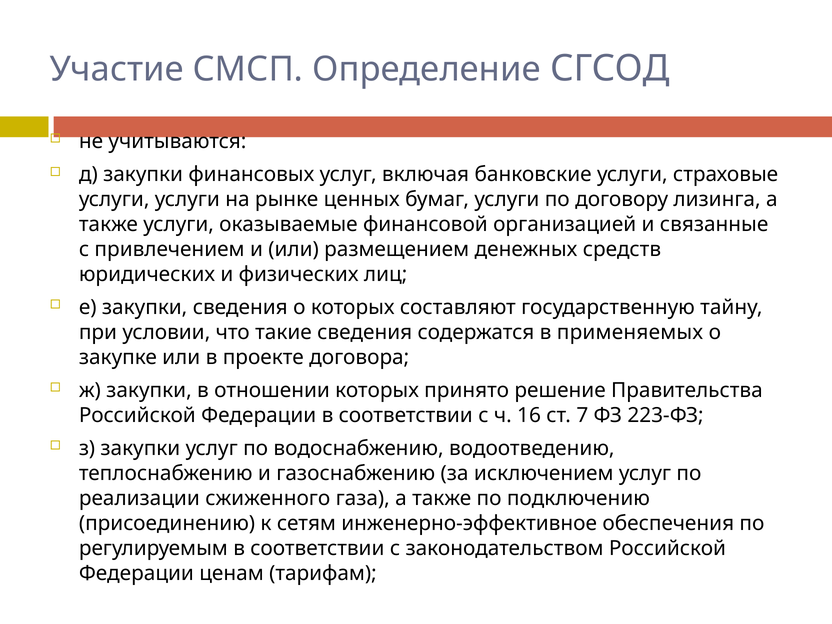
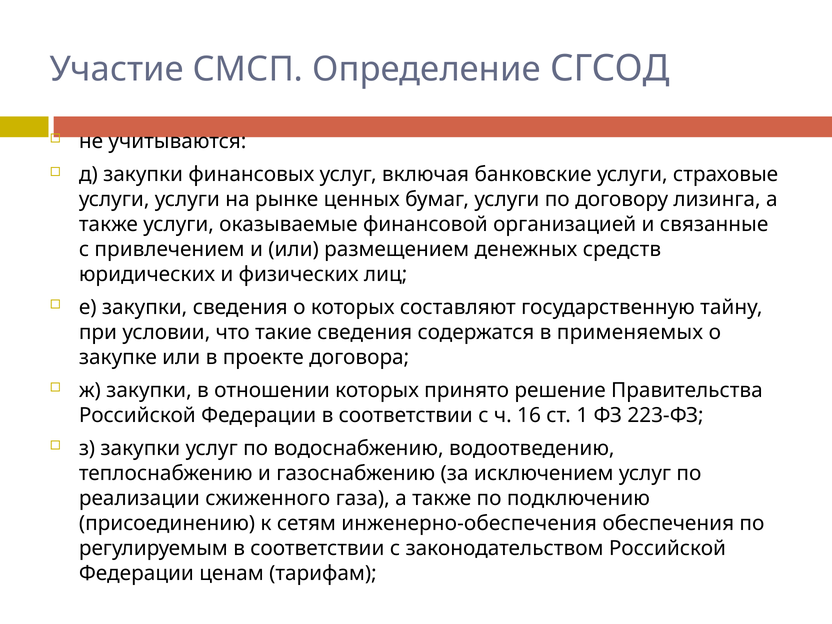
7: 7 -> 1 (582, 415)
инженерно-эффективное: инженерно-эффективное -> инженерно-обеспечения (469, 523)
